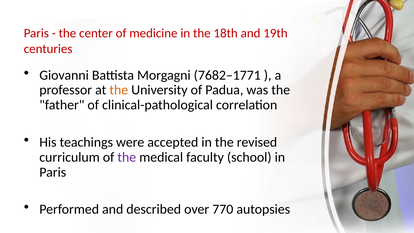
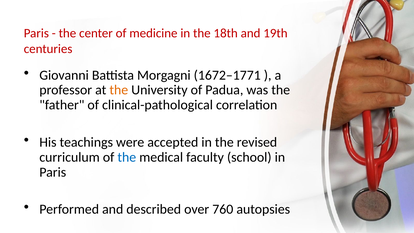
7682–1771: 7682–1771 -> 1672–1771 (227, 75)
the colour: purple -> blue (127, 157)
770: 770 -> 760 (223, 209)
